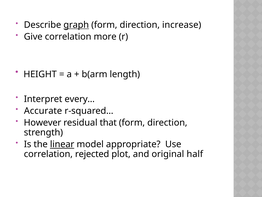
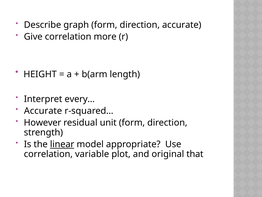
graph underline: present -> none (76, 25)
direction increase: increase -> accurate (182, 25)
that: that -> unit (108, 122)
rejected: rejected -> variable (92, 154)
half: half -> that (195, 154)
